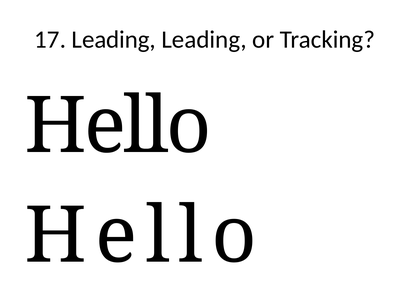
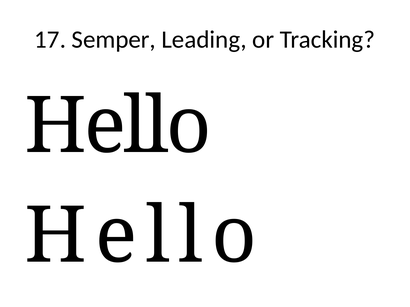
17 Leading: Leading -> Semper (114, 40)
